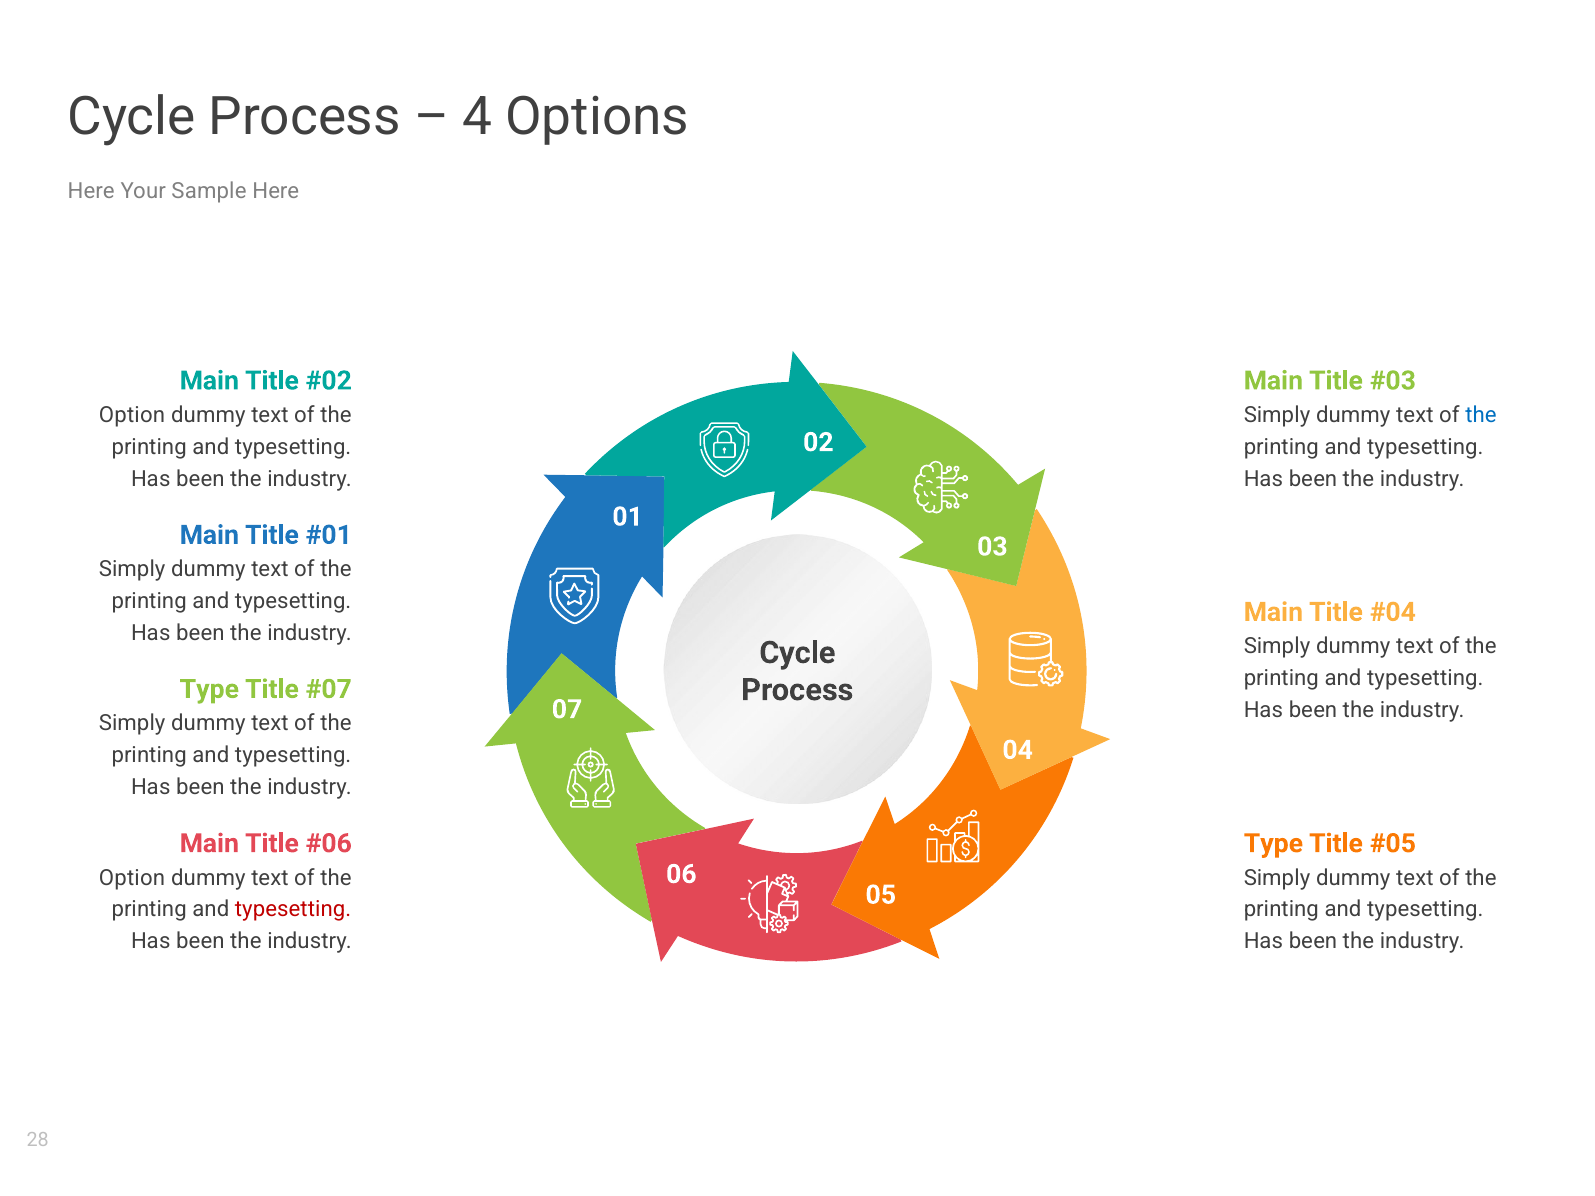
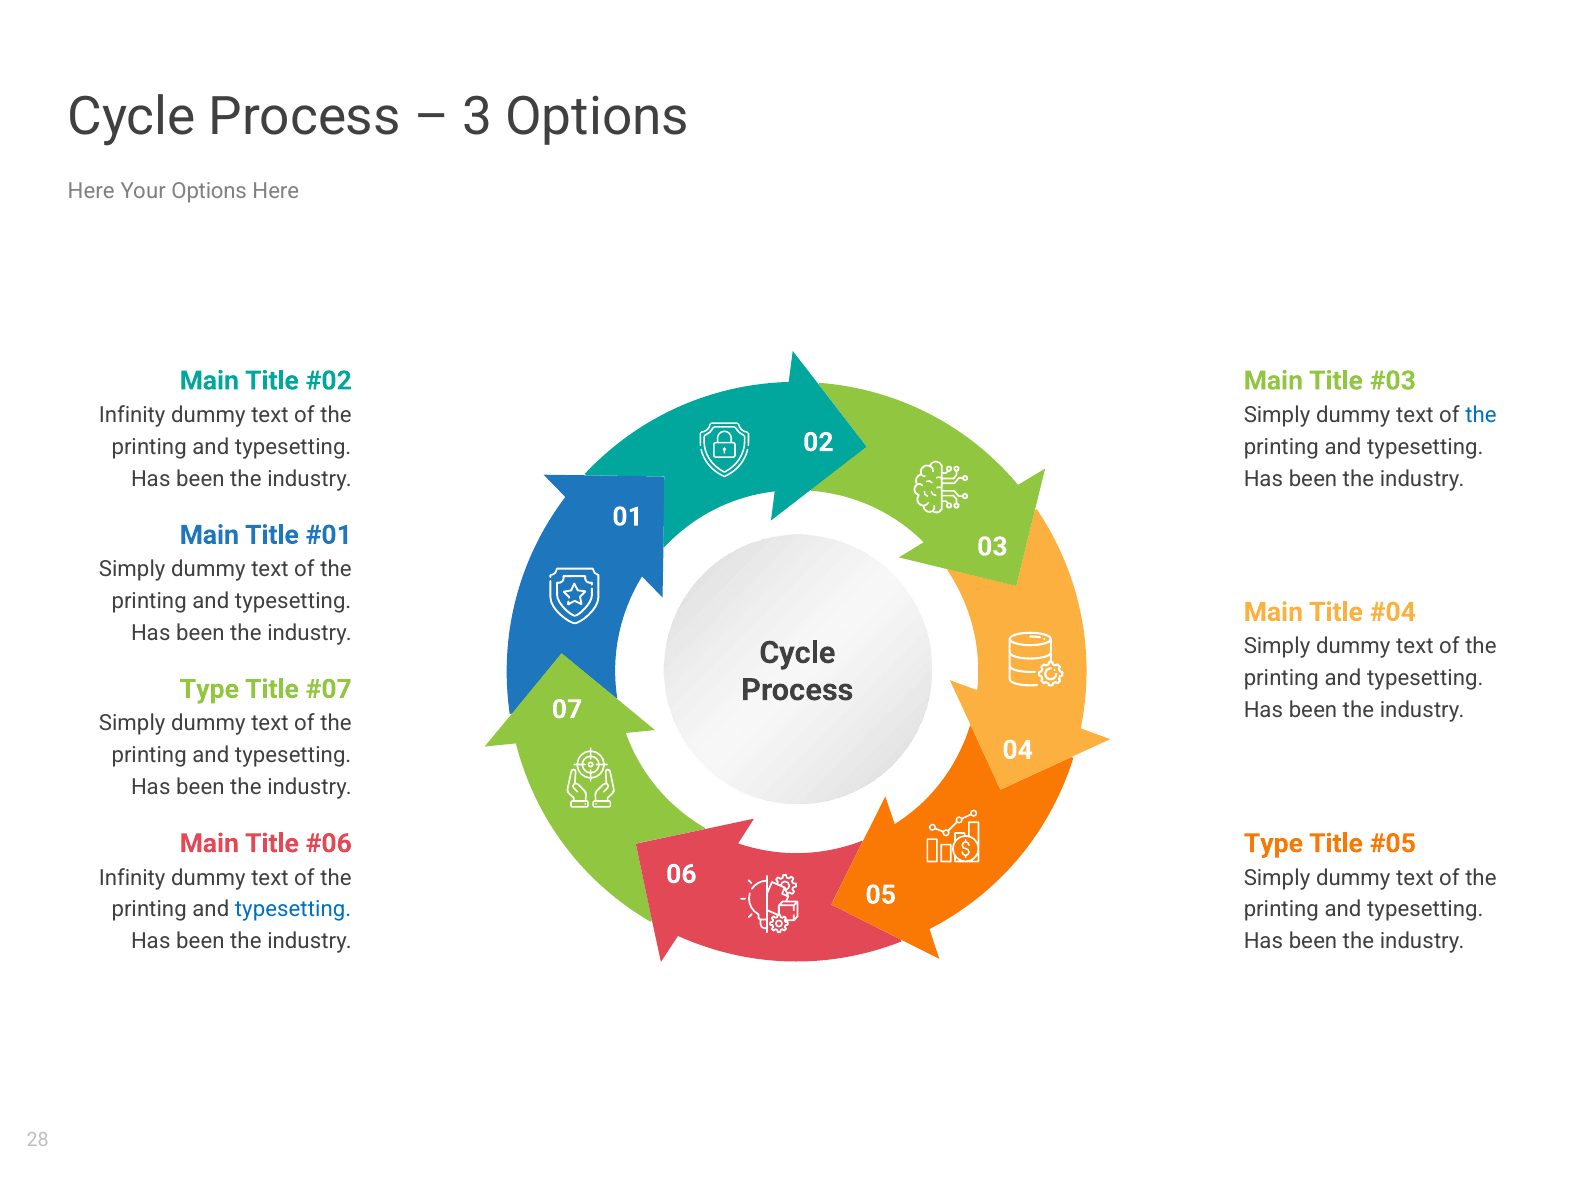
4: 4 -> 3 (477, 117)
Your Sample: Sample -> Options (209, 192)
Option: Option -> Infinity (132, 415)
Option: Option -> Infinity (132, 878)
typesetting colour: red -> blue (293, 910)
